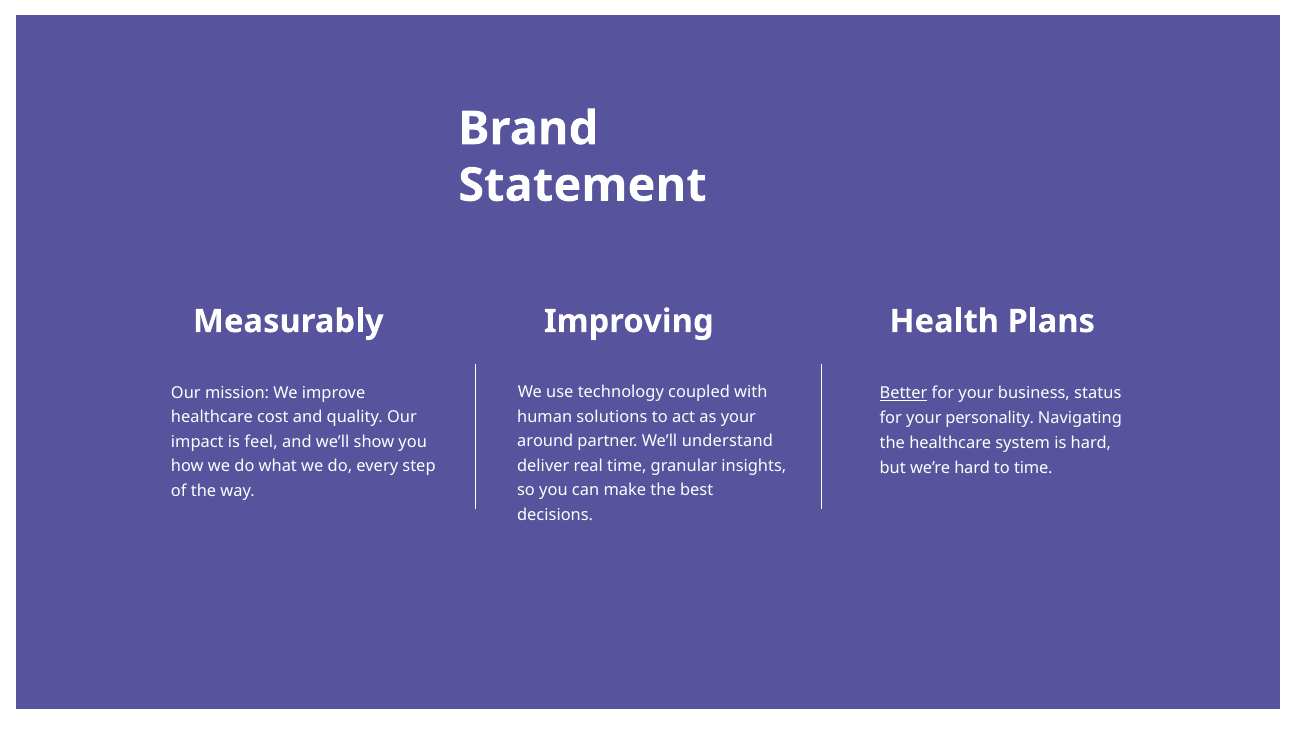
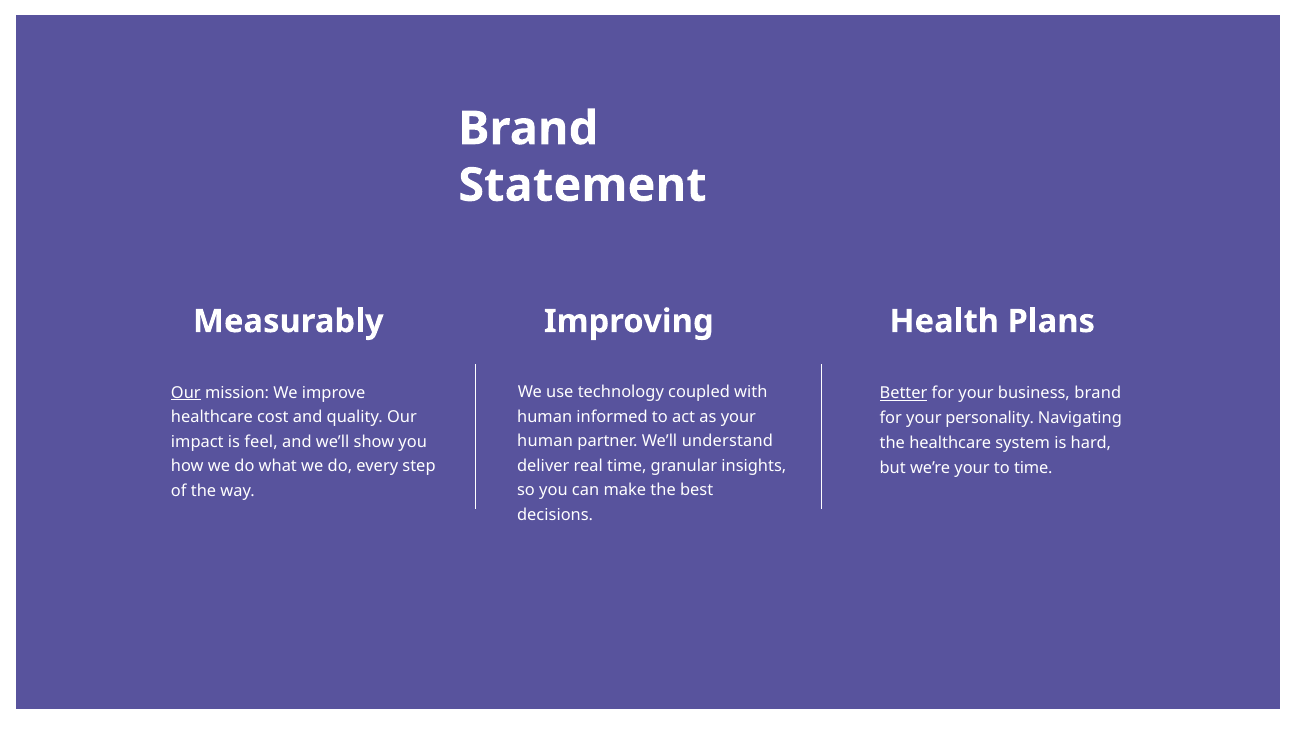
Our underline: none -> present (186, 393)
business status: status -> brand (1098, 393)
solutions: solutions -> informed (612, 417)
around: around -> human (545, 441)
we’re hard: hard -> your (972, 468)
